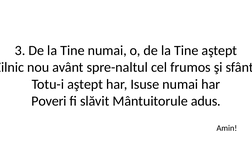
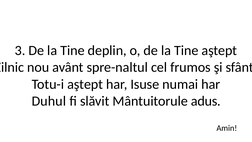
Tine numai: numai -> deplin (107, 50)
Poveri: Poveri -> Duhul (49, 101)
